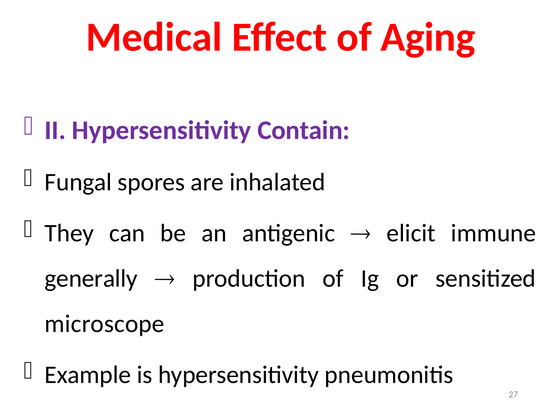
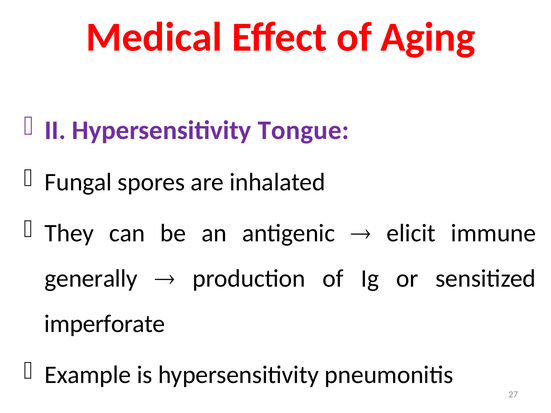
Contain: Contain -> Tongue (303, 130)
microscope: microscope -> imperforate (105, 324)
